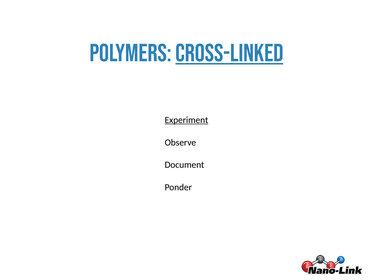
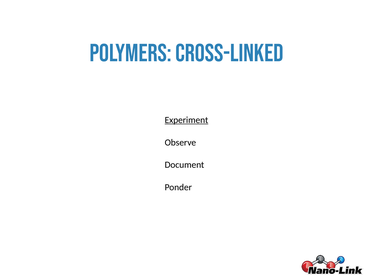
CROSS-LINKED underline: present -> none (229, 53)
